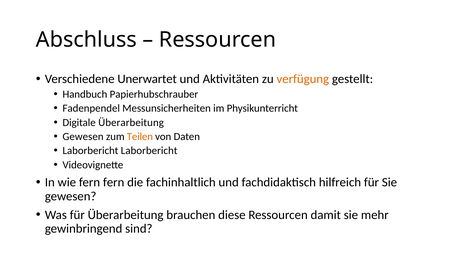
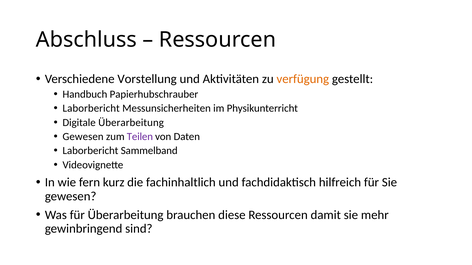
Unerwartet: Unerwartet -> Vorstellung (147, 79)
Fadenpendel: Fadenpendel -> Laborbericht (91, 109)
Teilen colour: orange -> purple (140, 137)
Laborbericht Laborbericht: Laborbericht -> Sammelband (149, 151)
fern fern: fern -> kurz (114, 183)
